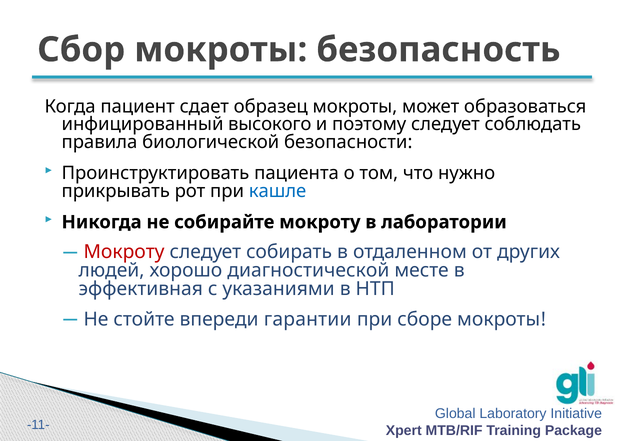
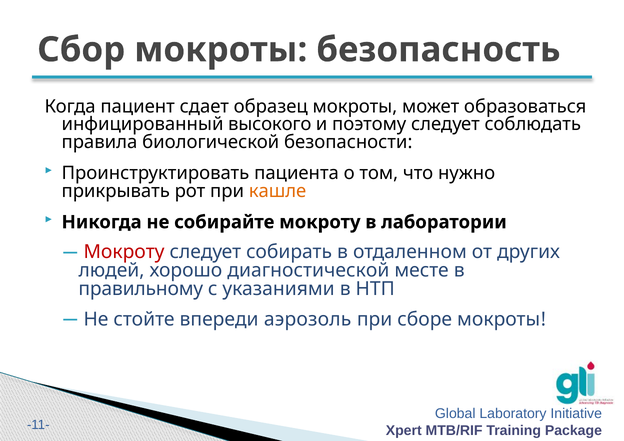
кашле colour: blue -> orange (278, 191)
эффективная: эффективная -> правильному (141, 289)
гарантии: гарантии -> аэрозоль (308, 319)
